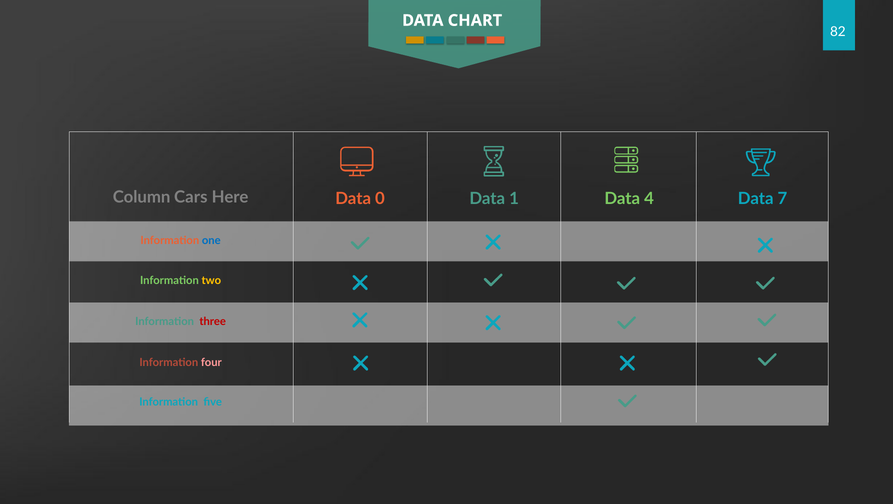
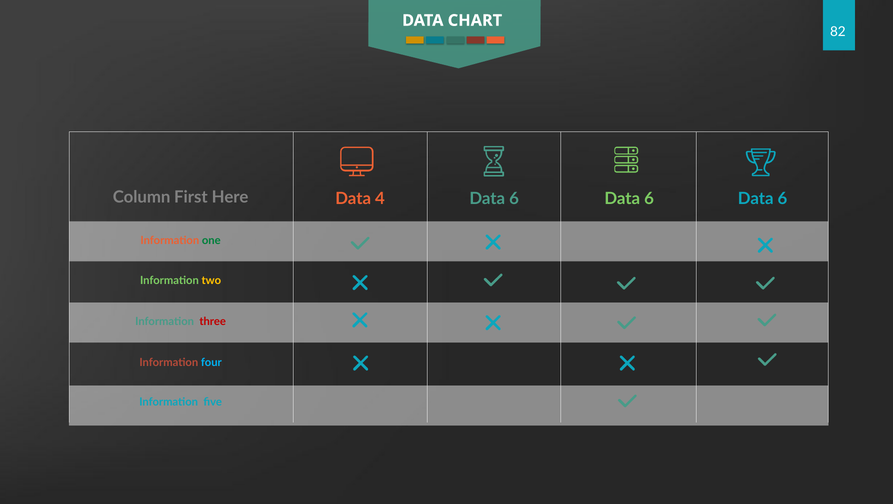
Cars: Cars -> First (191, 197)
Here Data 1: 1 -> 6 (514, 199)
4: 4 -> 6 (649, 199)
7: 7 -> 6 (782, 199)
0: 0 -> 4 (380, 199)
one colour: blue -> green (211, 240)
four colour: pink -> light blue (211, 362)
